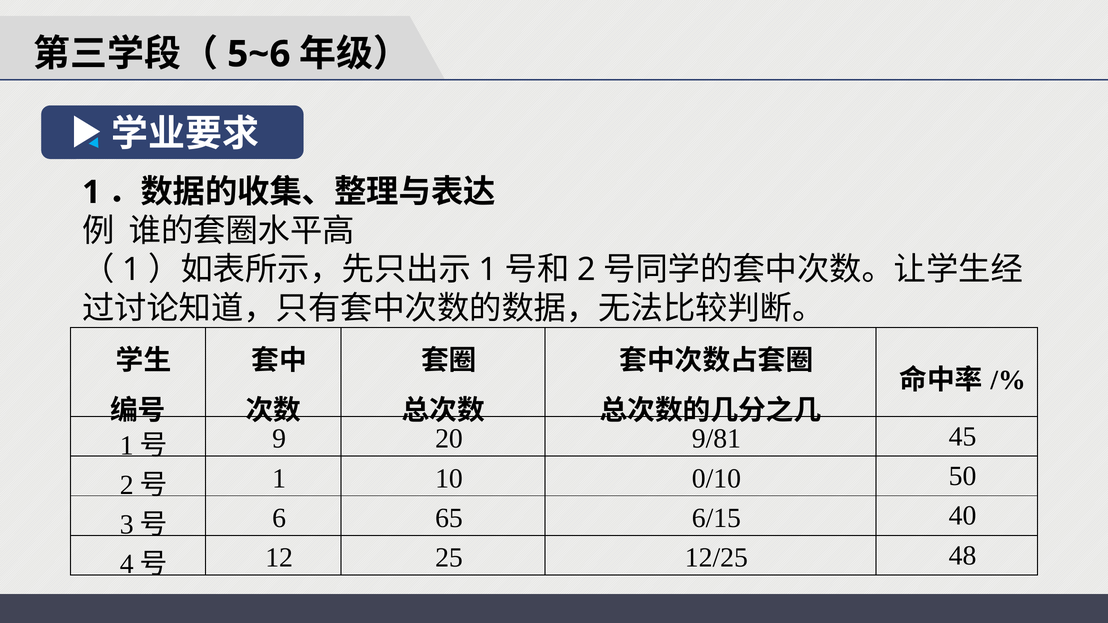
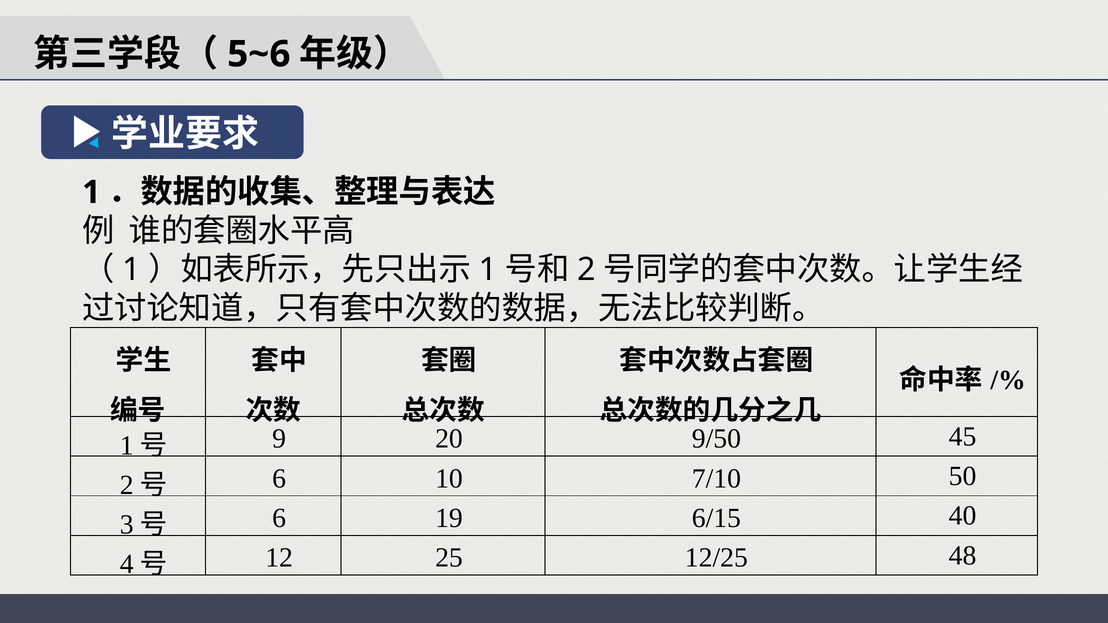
9/81: 9/81 -> 9/50 (716, 439)
1: 1 -> 6 (279, 479)
0/10: 0/10 -> 7/10 (716, 479)
65: 65 -> 19 (449, 518)
